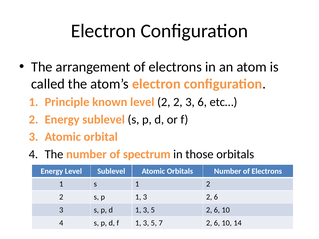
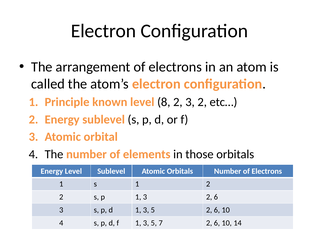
level 2: 2 -> 8 (164, 102)
2 3 6: 6 -> 2 (202, 102)
spectrum: spectrum -> elements (147, 154)
